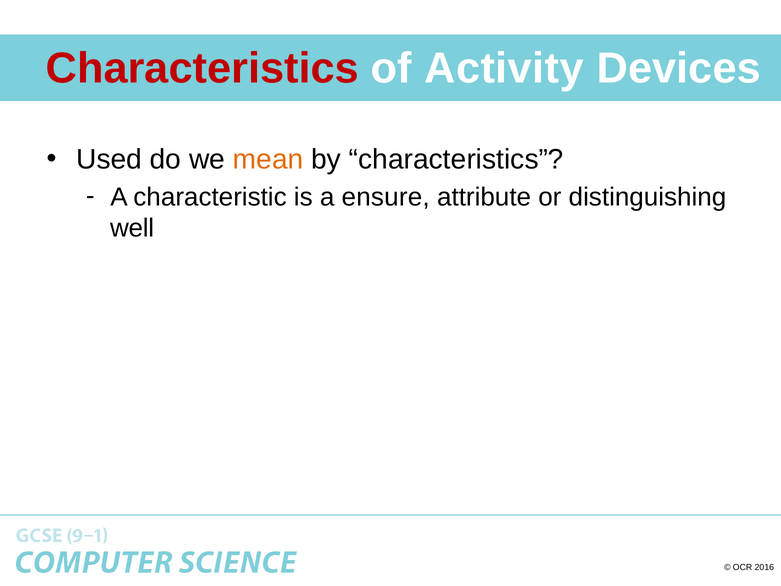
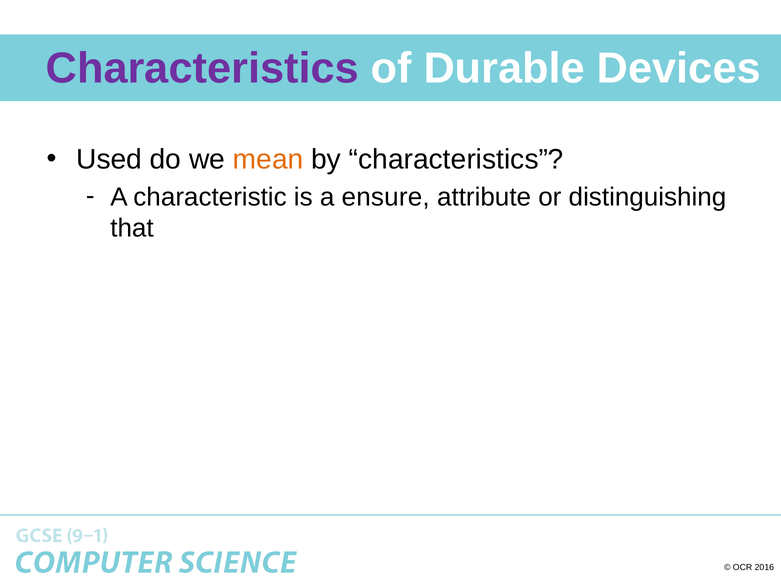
Characteristics colour: red -> purple (202, 68)
Activity: Activity -> Durable (504, 68)
well: well -> that (132, 228)
